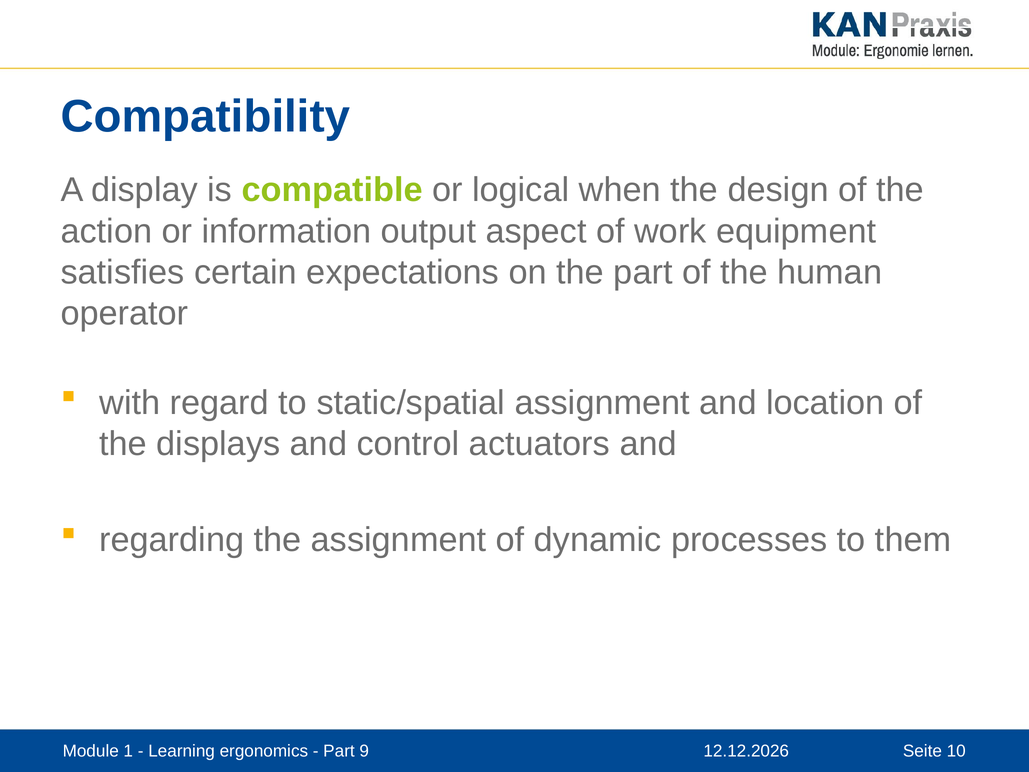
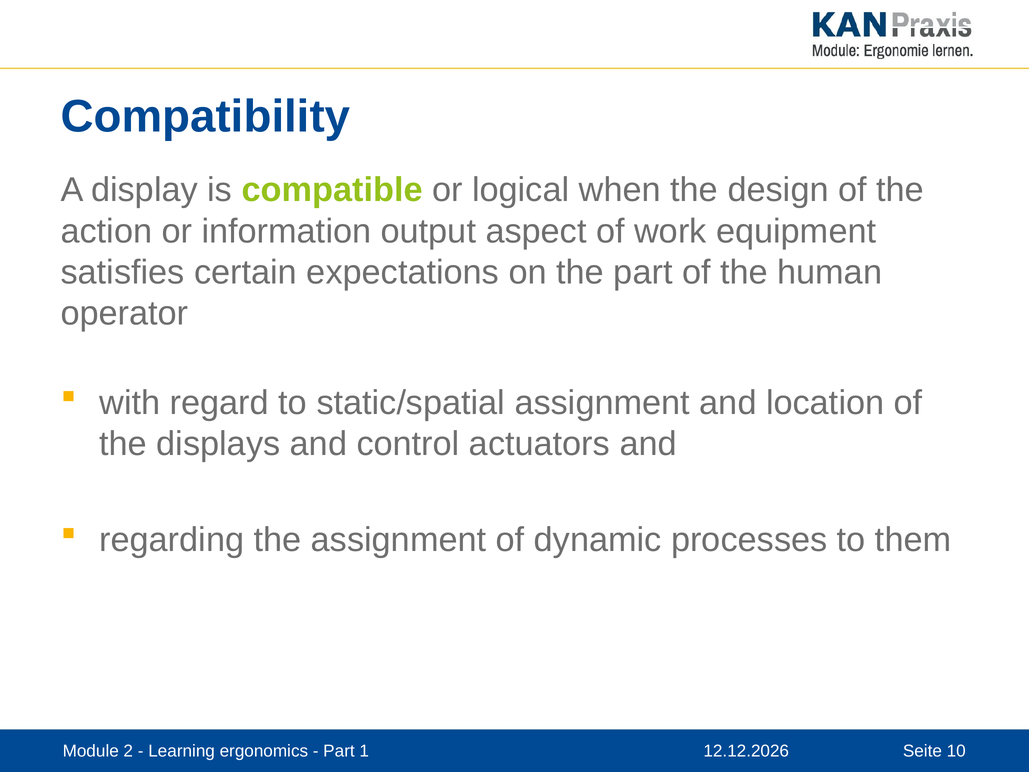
1: 1 -> 2 (128, 751)
9: 9 -> 1 (364, 751)
